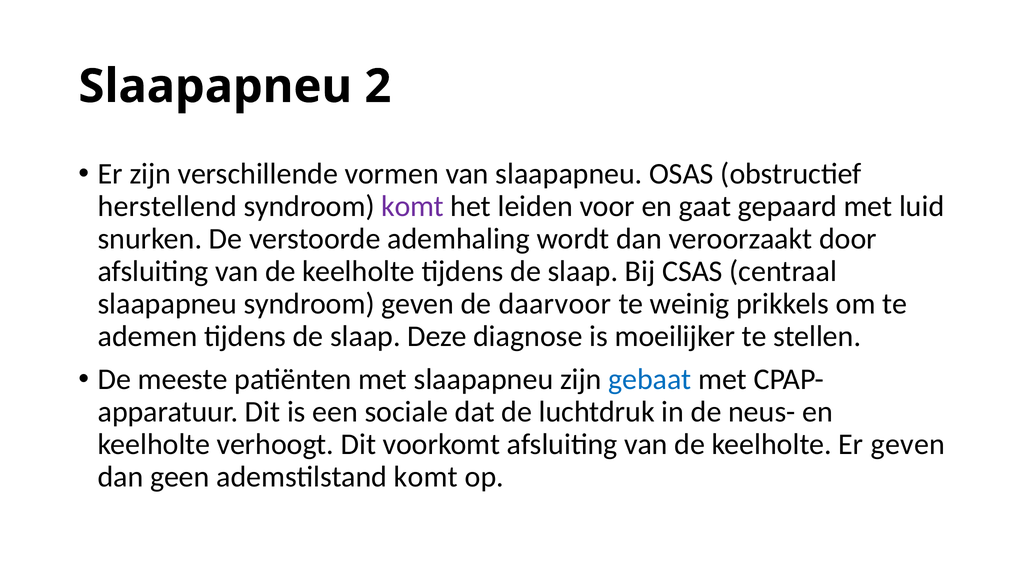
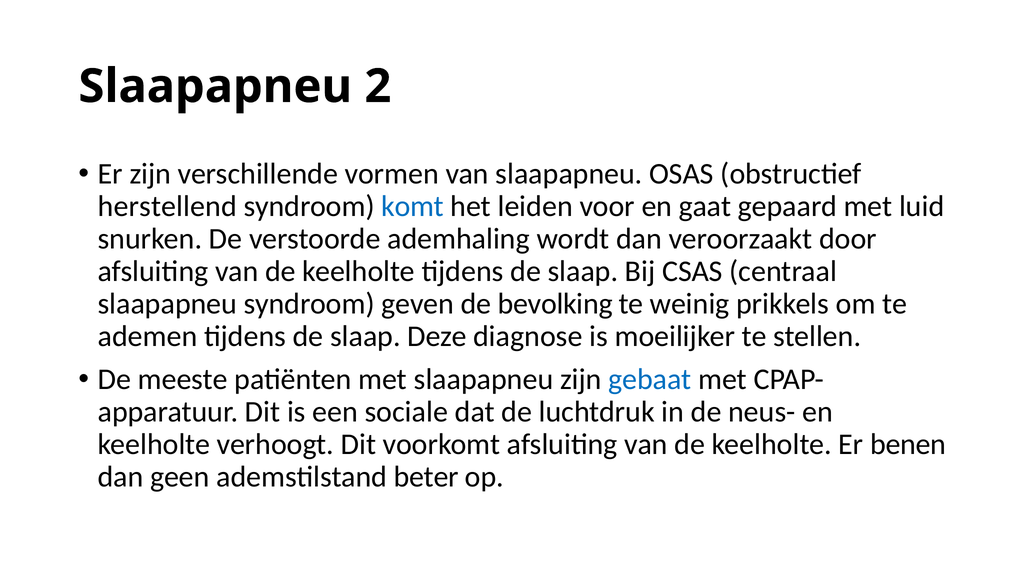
komt colour: purple -> blue (413, 206)
daarvoor: daarvoor -> bevolking (555, 304)
Er geven: geven -> benen (908, 444)
ademstilstand komt: komt -> beter (426, 476)
